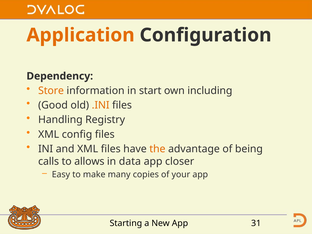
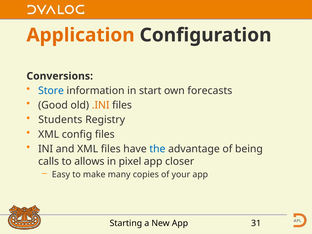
Dependency: Dependency -> Conversions (60, 76)
Store colour: orange -> blue (51, 91)
including: including -> forecasts (210, 91)
Handling: Handling -> Students (60, 120)
the colour: orange -> blue (157, 149)
data: data -> pixel (130, 161)
